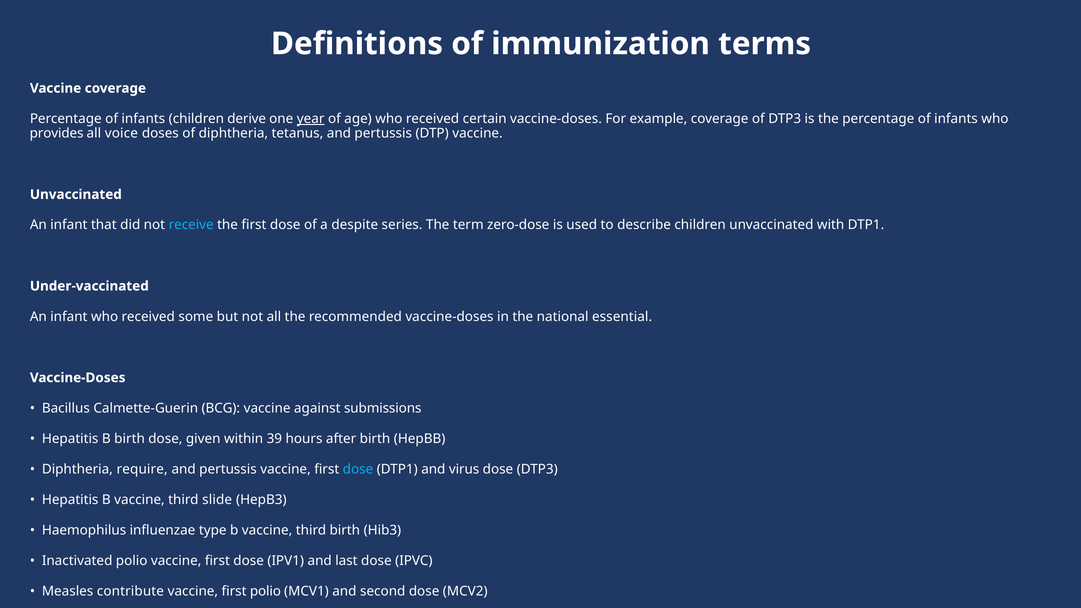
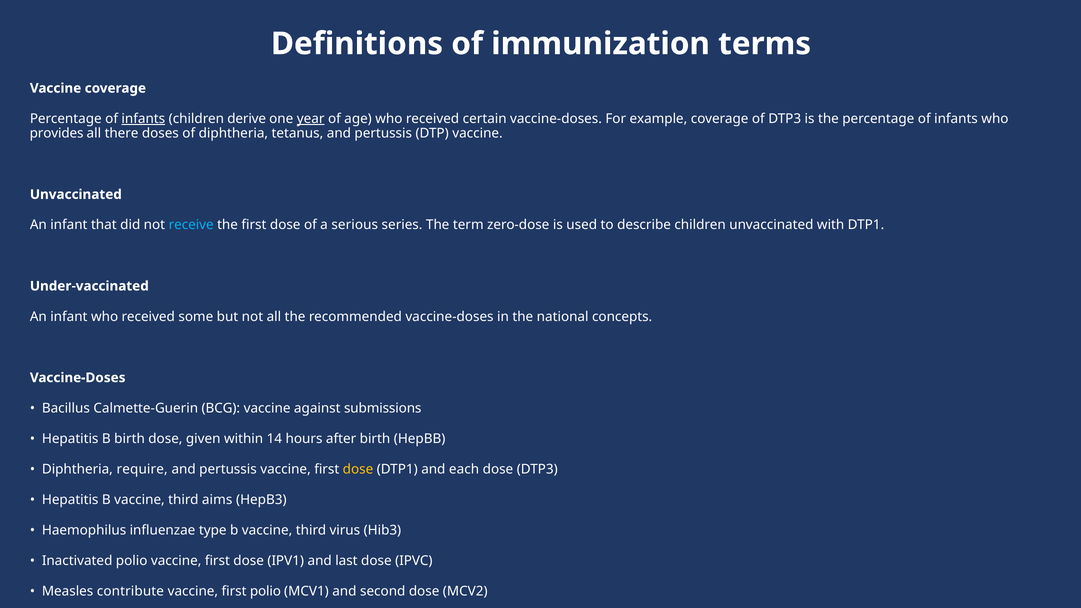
infants underline: none -> present (143, 119)
voice: voice -> there (122, 133)
despite: despite -> serious (355, 225)
essential: essential -> concepts (622, 317)
39: 39 -> 14 (274, 439)
dose colour: light blue -> yellow (358, 469)
virus: virus -> each (464, 469)
slide: slide -> aims (217, 500)
third birth: birth -> virus (345, 530)
